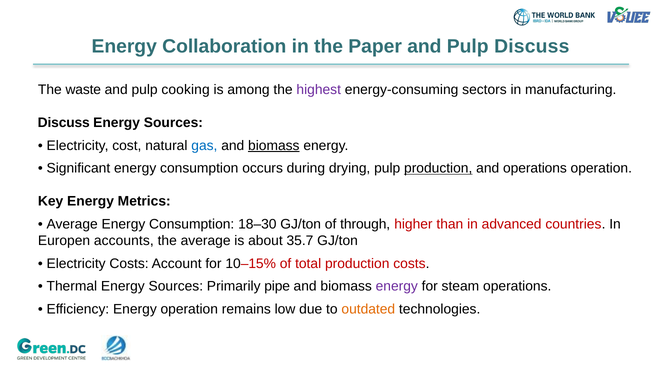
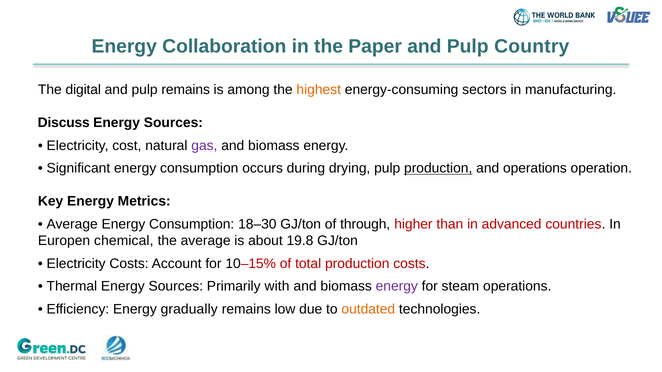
Pulp Discuss: Discuss -> Country (532, 46)
waste: waste -> digital (83, 90)
pulp cooking: cooking -> remains (186, 90)
highest colour: purple -> orange (319, 90)
gas colour: blue -> purple (204, 146)
biomass underline: present -> none (274, 146)
accounts: accounts -> chemical (124, 241)
35.7: 35.7 -> 19.8 (300, 241)
pipe: pipe -> with (277, 287)
Energy operation: operation -> gradually (189, 309)
